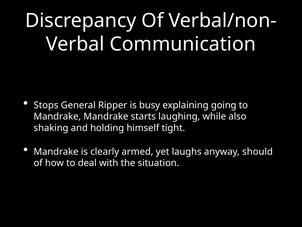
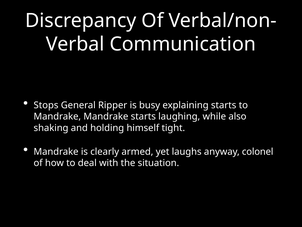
explaining going: going -> starts (224, 105)
should: should -> colonel (258, 151)
